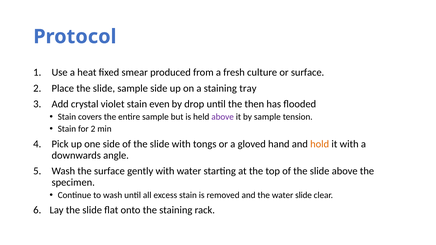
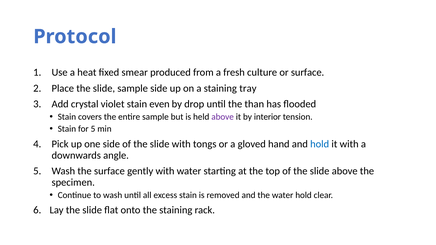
then: then -> than (254, 104)
by sample: sample -> interior (267, 117)
for 2: 2 -> 5 (93, 129)
hold colour: orange -> blue (320, 144)
water slide: slide -> hold (303, 195)
